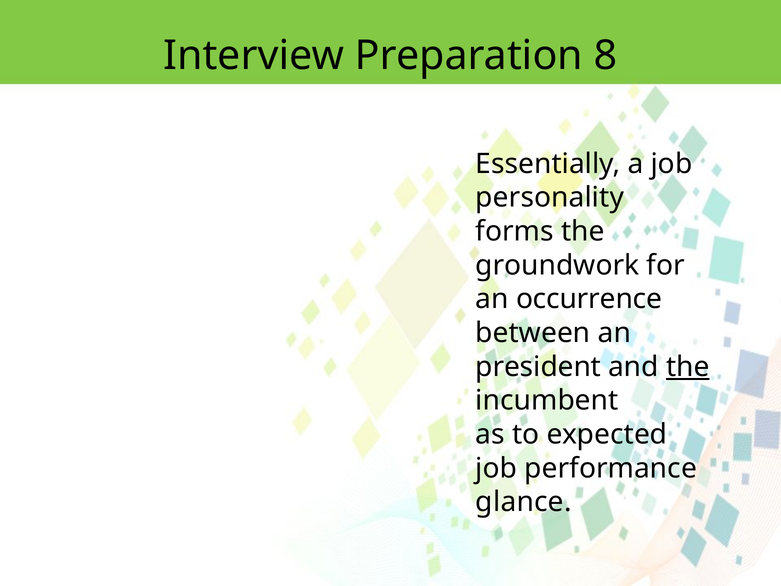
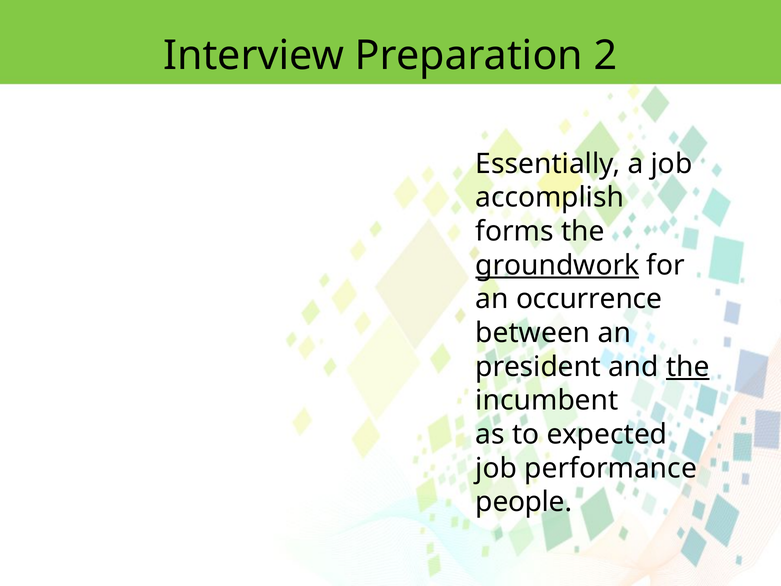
8: 8 -> 2 (606, 56)
personality: personality -> accomplish (550, 198)
groundwork underline: none -> present (557, 265)
glance: glance -> people (524, 502)
